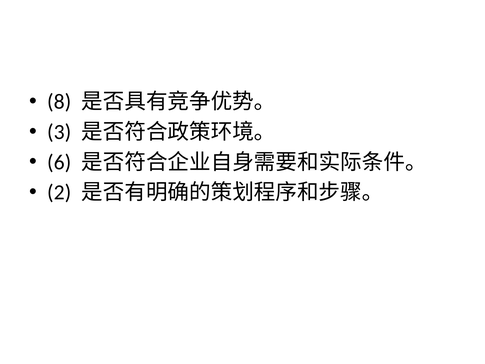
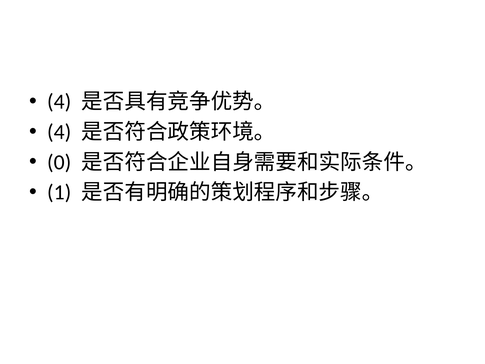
8: 8 -> 4 (59, 102)
3: 3 -> 4 (59, 132)
6: 6 -> 0 (59, 162)
2: 2 -> 1 (59, 192)
